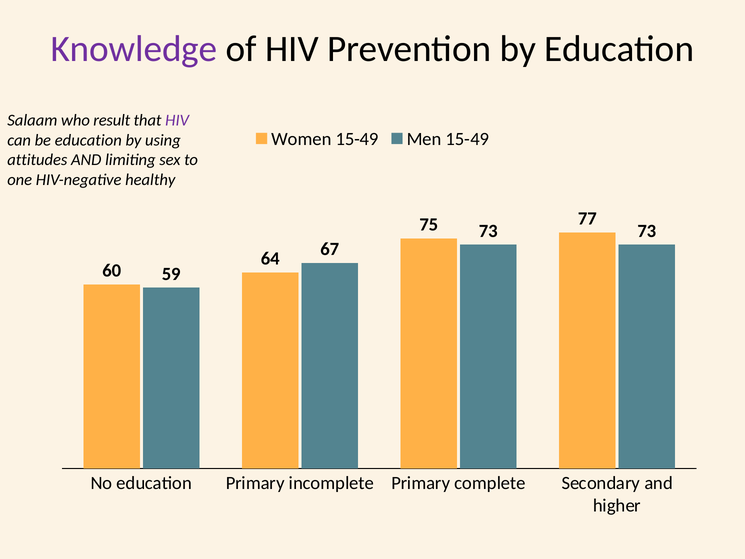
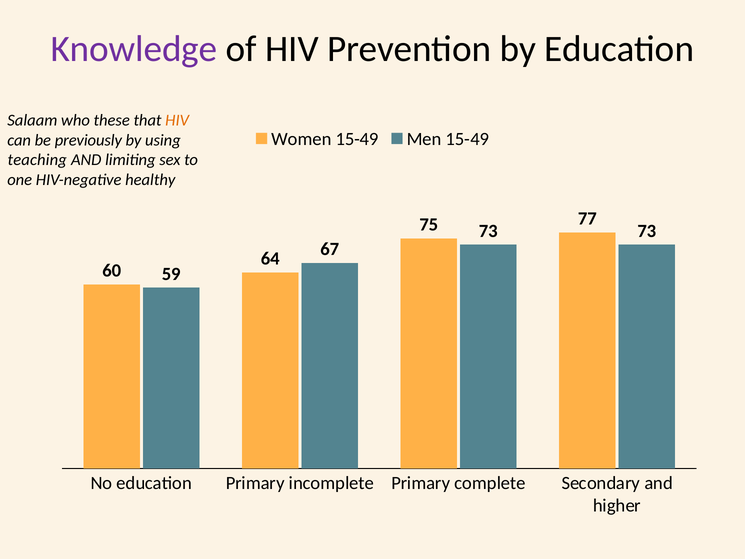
result: result -> these (112, 120)
HIV colour: purple -> orange (177, 120)
be education: education -> previously (88, 140)
attitudes: attitudes -> teaching (37, 160)
